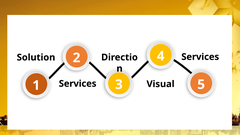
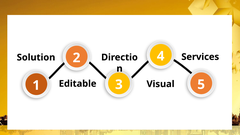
Services: Services -> Editable (78, 84)
